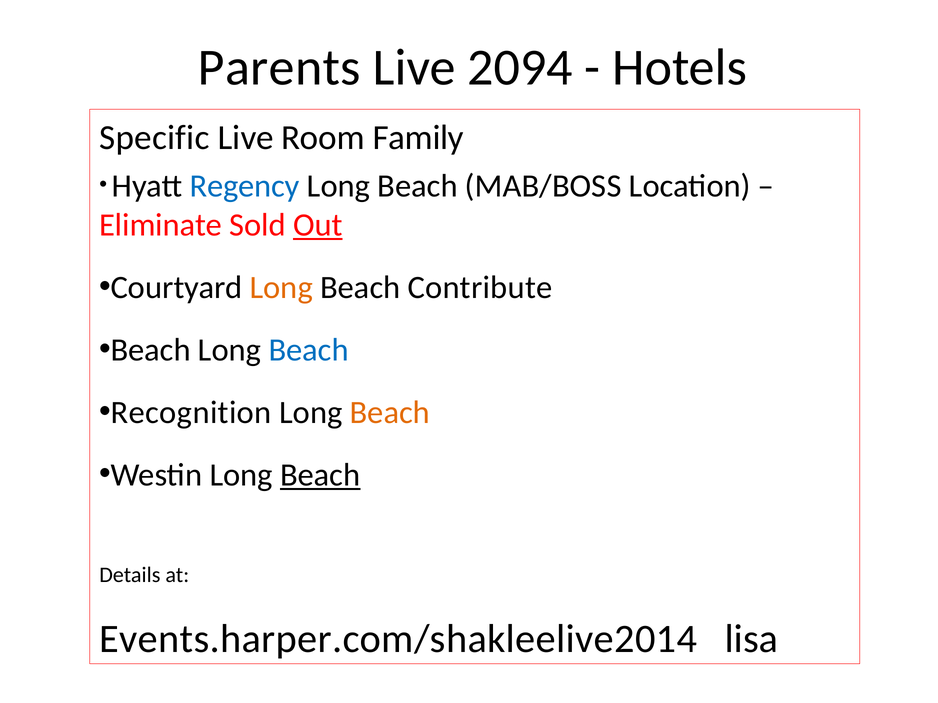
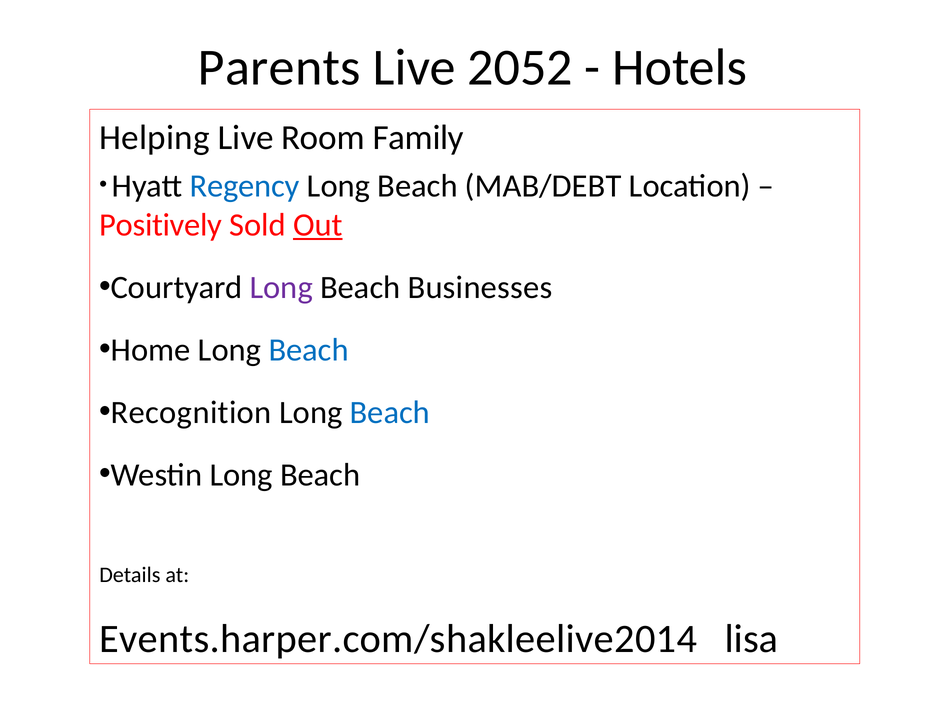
2094: 2094 -> 2052 (520, 68)
Specific: Specific -> Helping (154, 138)
MAB/BOSS: MAB/BOSS -> MAB/DEBT (543, 186)
Eliminate: Eliminate -> Positively (161, 225)
Long colour: orange -> purple (281, 288)
Contribute: Contribute -> Businesses (480, 288)
Beach: Beach -> Home (151, 350)
Beach colour: orange -> blue (390, 413)
Beach underline: present -> none (320, 475)
